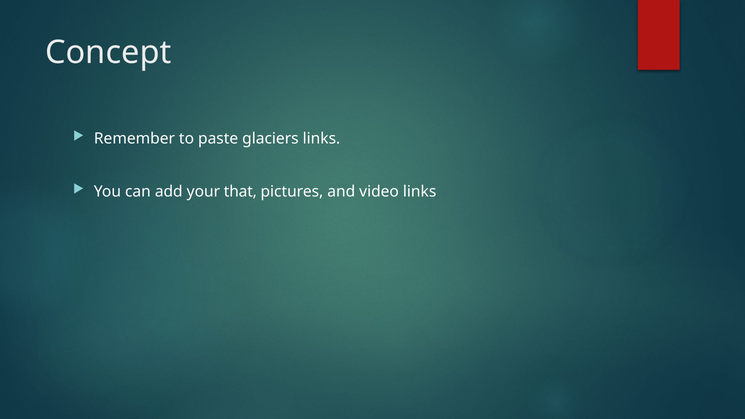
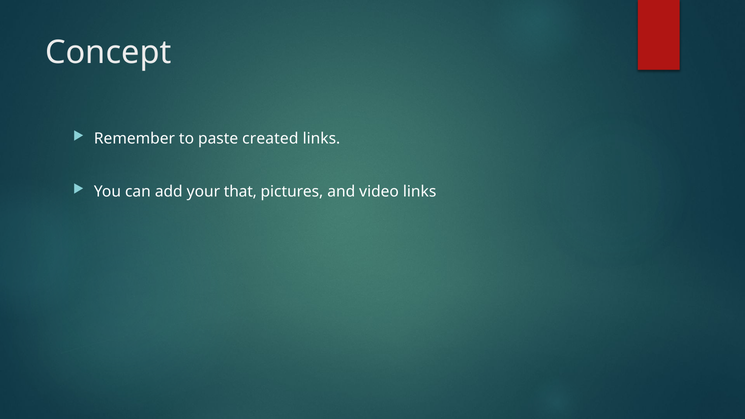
glaciers: glaciers -> created (270, 139)
